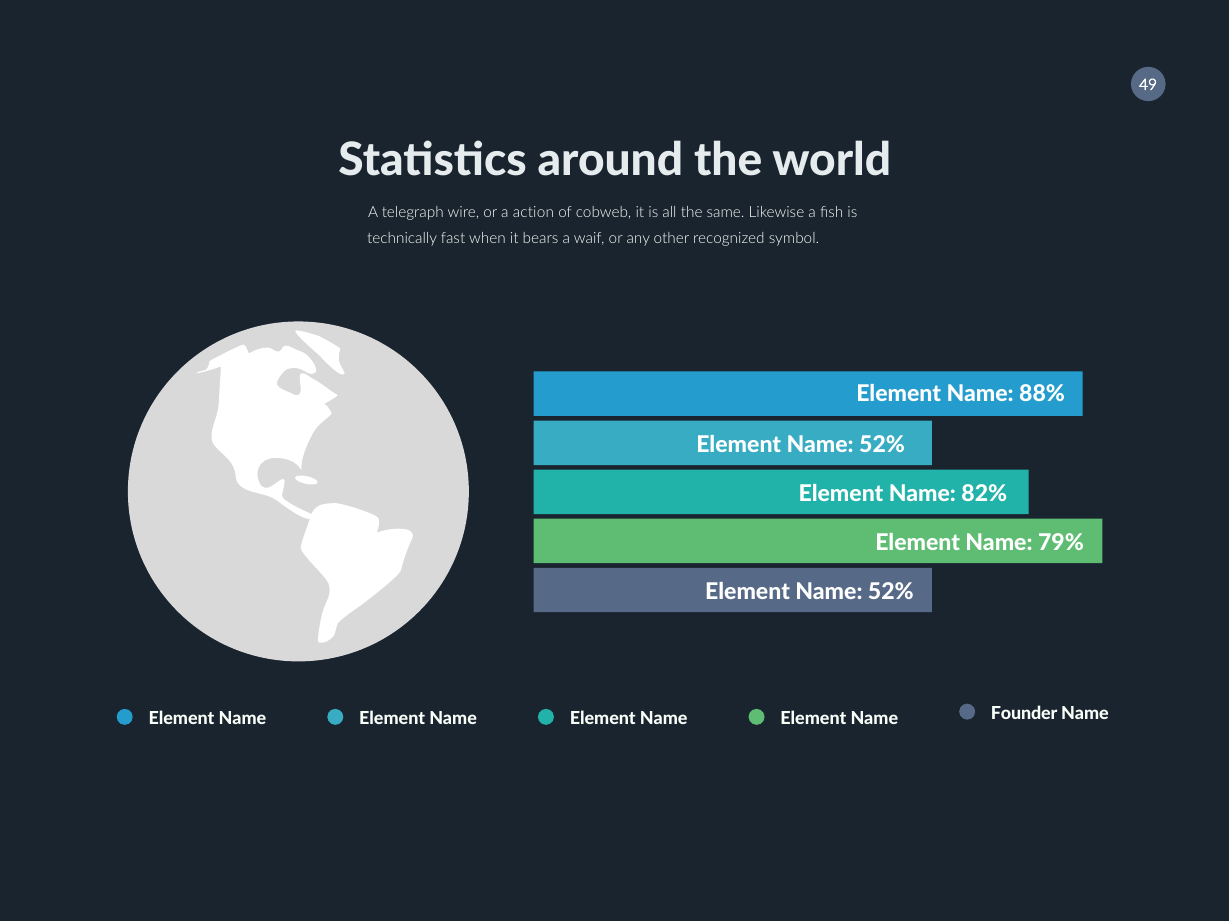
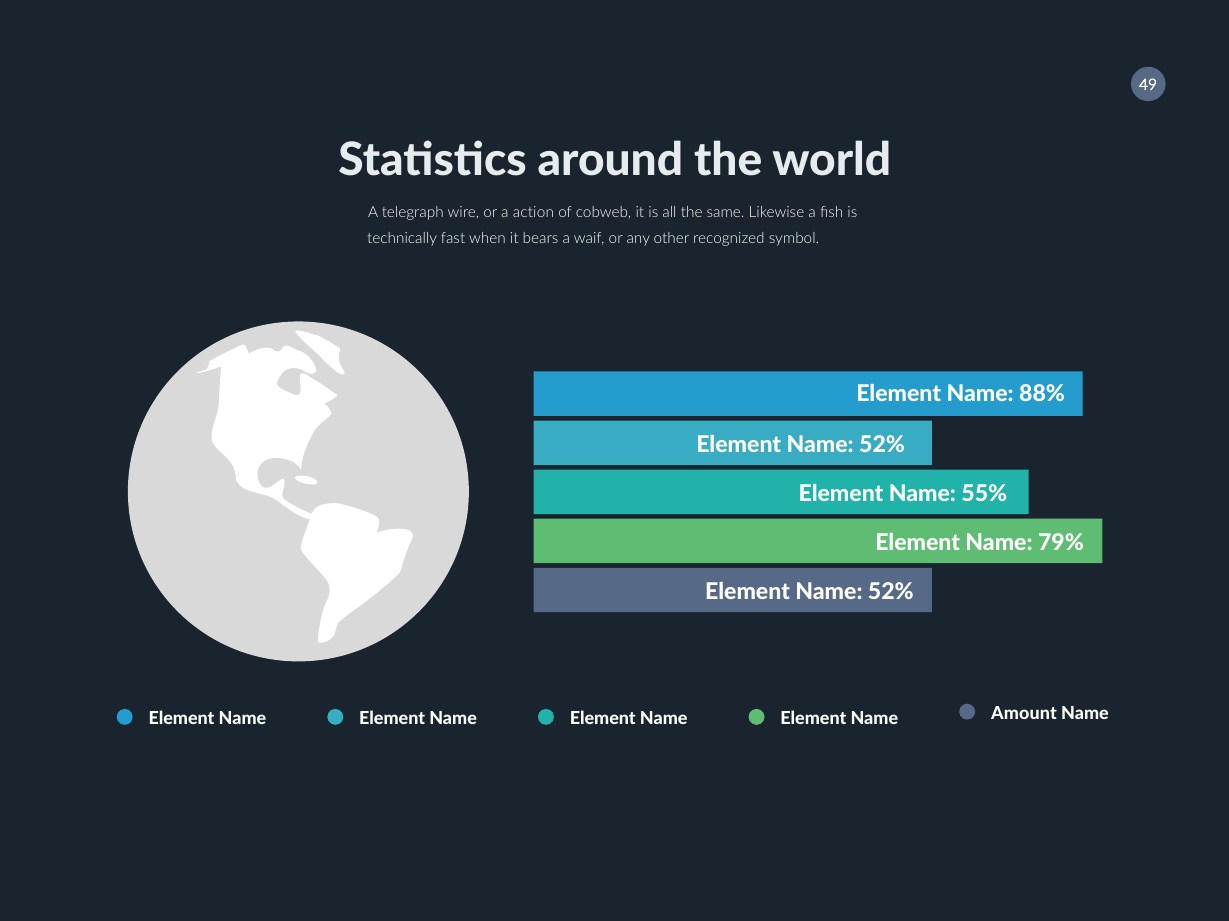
82%: 82% -> 55% (984, 494)
Founder: Founder -> Amount (1024, 714)
